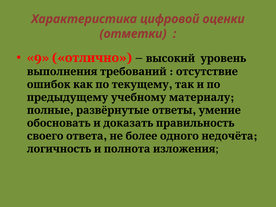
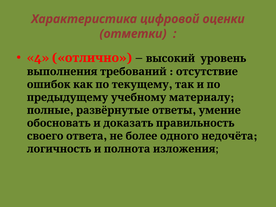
9: 9 -> 4 (42, 58)
